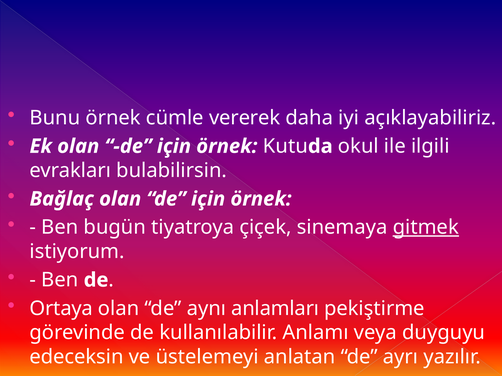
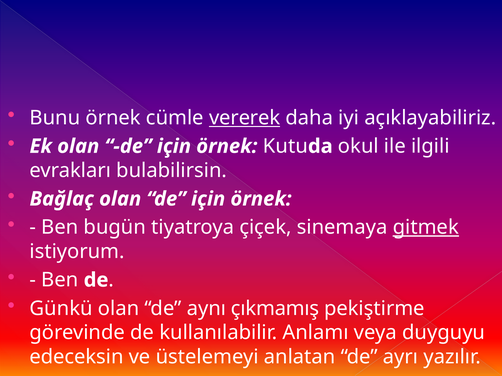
vererek underline: none -> present (245, 118)
Ortaya: Ortaya -> Günkü (61, 309)
anlamları: anlamları -> çıkmamış (275, 309)
